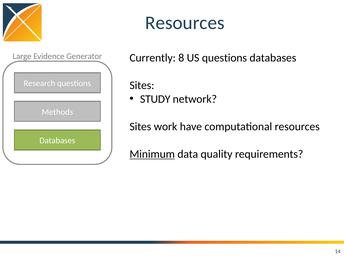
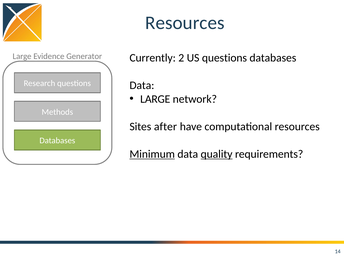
8: 8 -> 2 (181, 58)
Sites: Sites -> Data (142, 85)
STUDY: STUDY -> LARGE (155, 99)
work: work -> after (165, 127)
quality underline: none -> present (217, 154)
